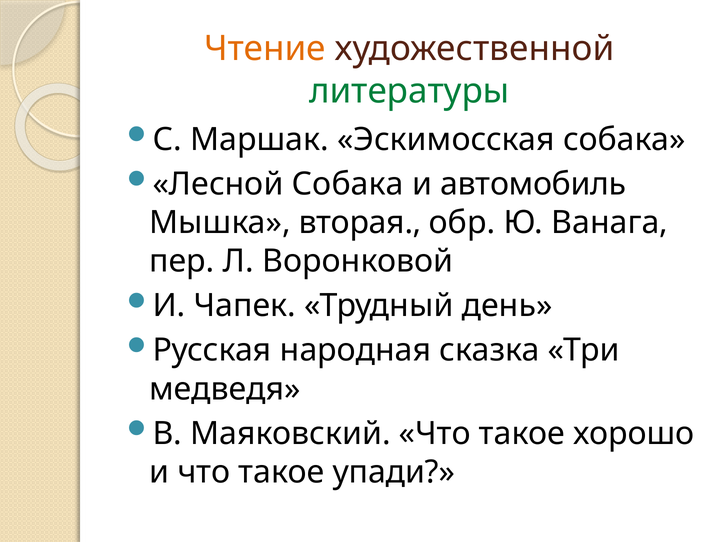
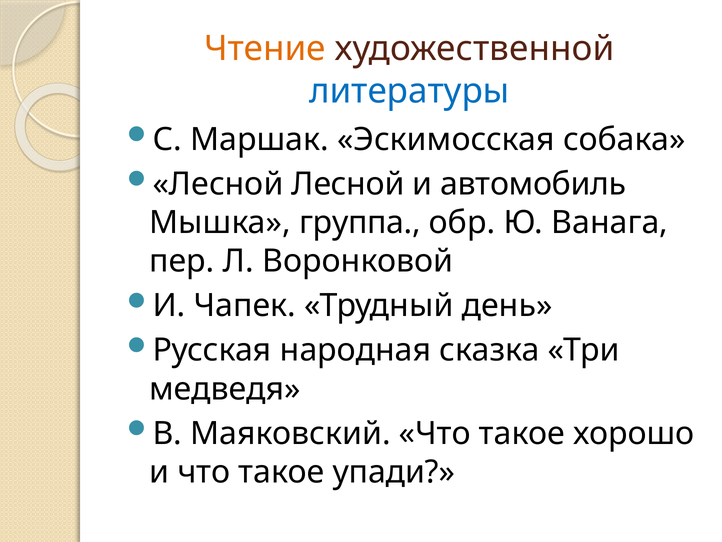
литературы colour: green -> blue (409, 91)
Лесной Собака: Собака -> Лесной (348, 184)
вторая: вторая -> группа (360, 222)
